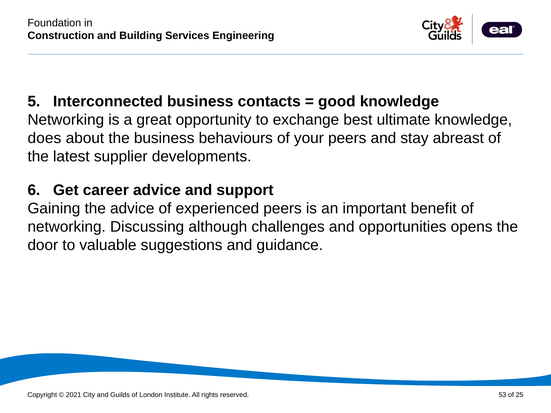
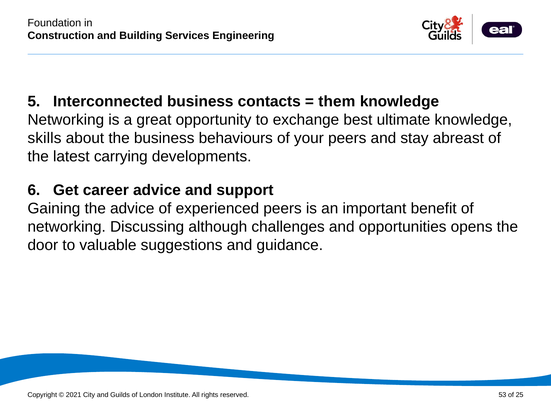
good: good -> them (337, 101)
does: does -> skills (44, 138)
supplier: supplier -> carrying (121, 156)
